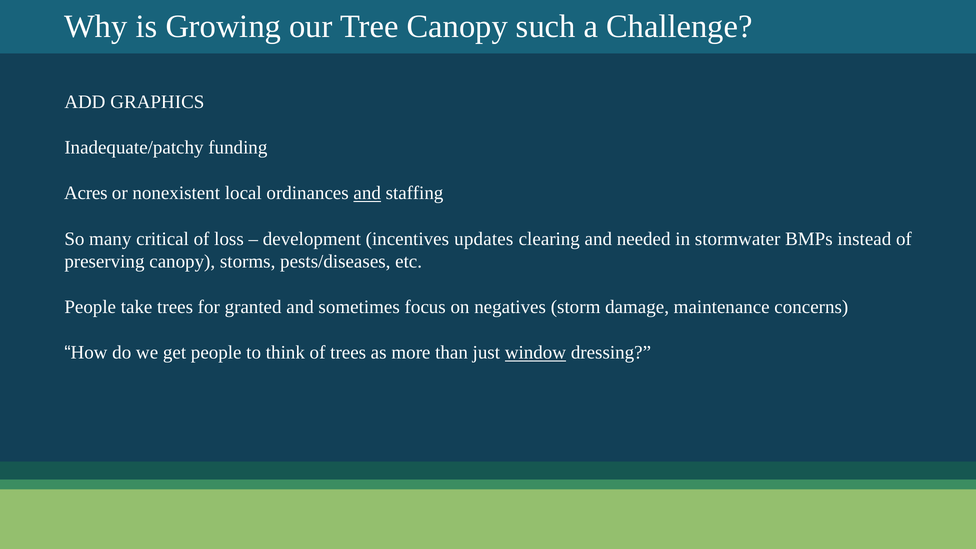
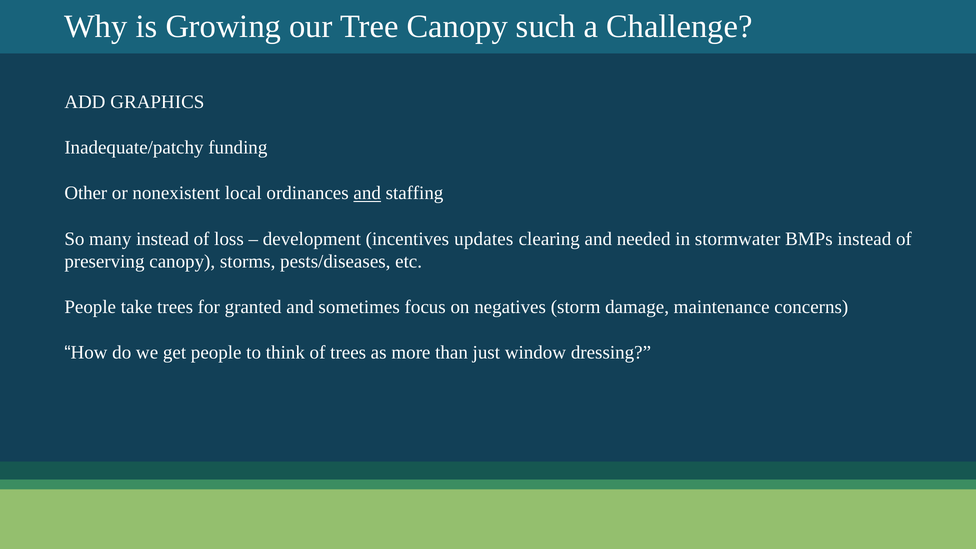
Acres: Acres -> Other (86, 193)
many critical: critical -> instead (163, 239)
window underline: present -> none (535, 353)
